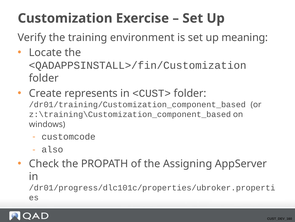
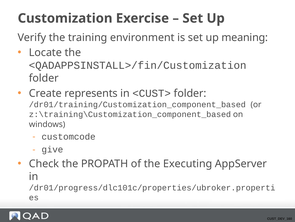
also: also -> give (52, 149)
Assigning: Assigning -> Executing (188, 163)
